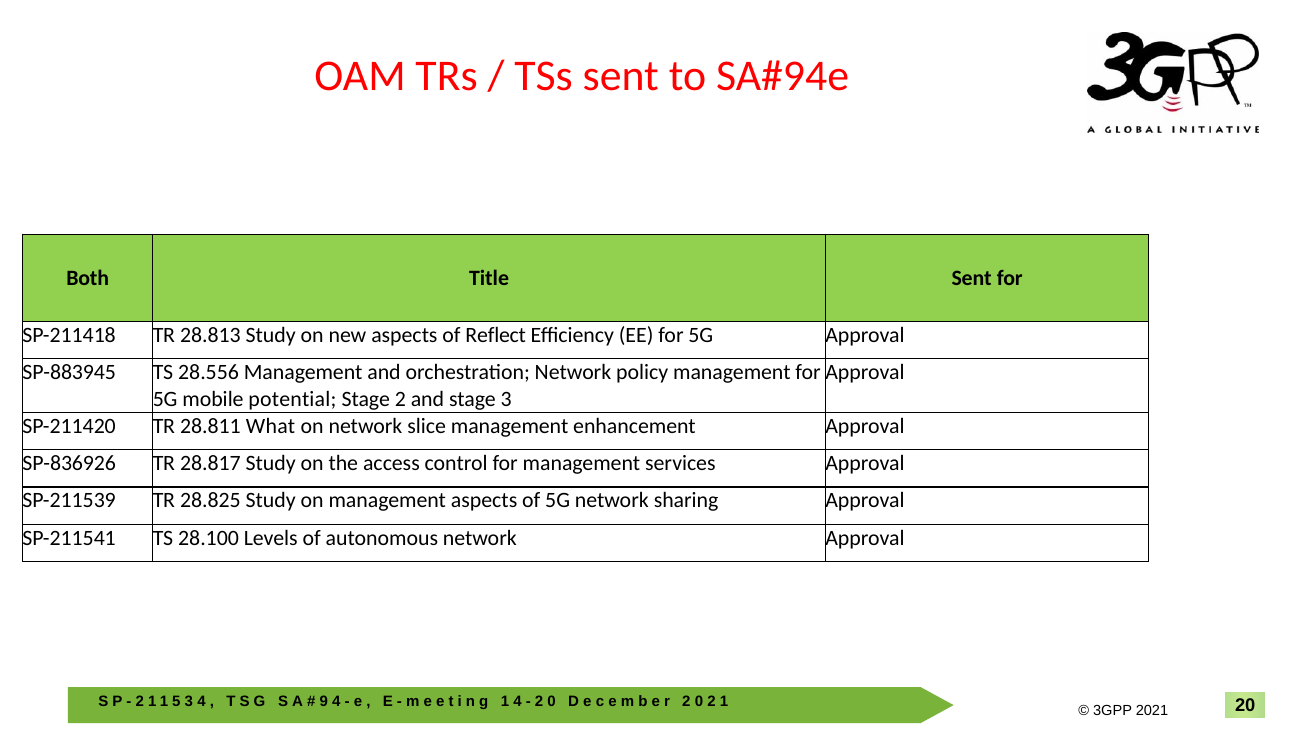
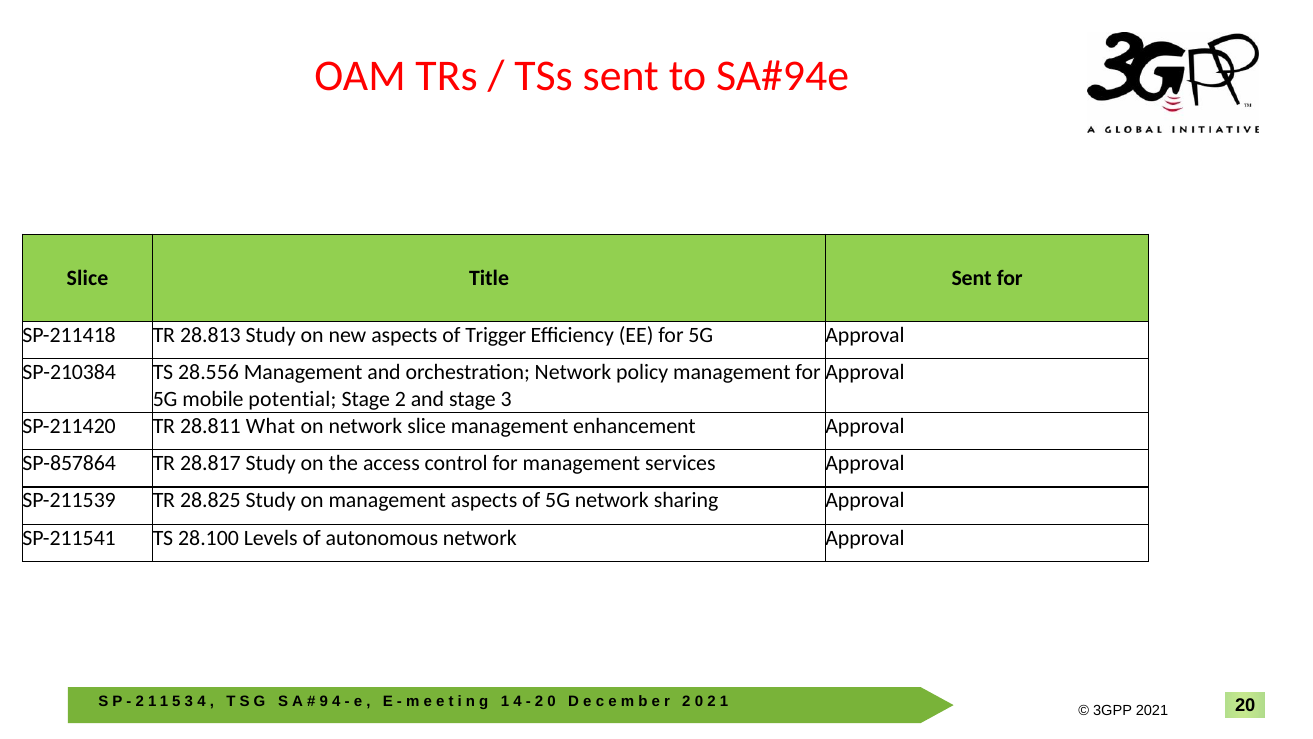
Both: Both -> Slice (88, 278)
Reflect: Reflect -> Trigger (496, 335)
SP-883945: SP-883945 -> SP-210384 (69, 372)
SP-836926: SP-836926 -> SP-857864 (69, 463)
